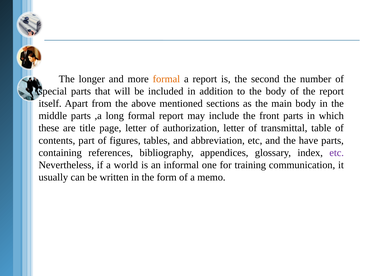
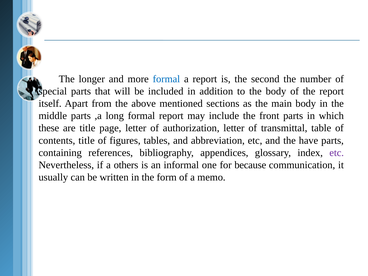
formal colour: orange -> blue (166, 79)
contents part: part -> title (87, 140)
world: world -> others (126, 165)
training: training -> because (250, 165)
